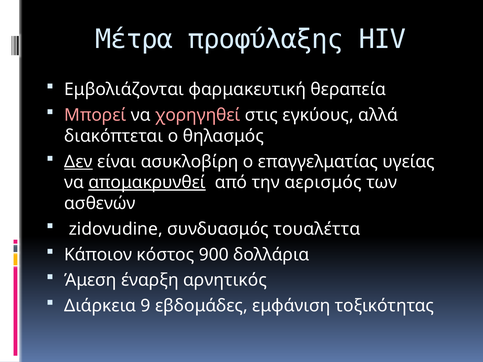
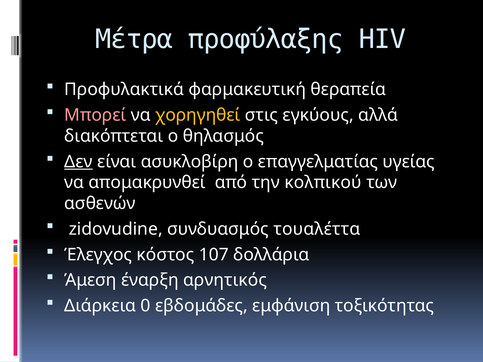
Εμβολιάζονται: Εμβολιάζονται -> Προφυλακτικά (124, 90)
χορηγηθεί colour: pink -> yellow (198, 115)
απομακρυνθεί underline: present -> none (147, 183)
αερισμός: αερισμός -> κολπικού (323, 183)
Κάποιον: Κάποιον -> Έλεγχος (98, 255)
900: 900 -> 107 (214, 255)
9: 9 -> 0 (146, 306)
